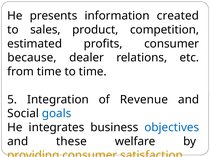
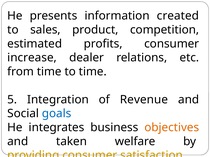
because: because -> increase (32, 58)
objectives colour: blue -> orange (172, 128)
these: these -> taken (72, 142)
